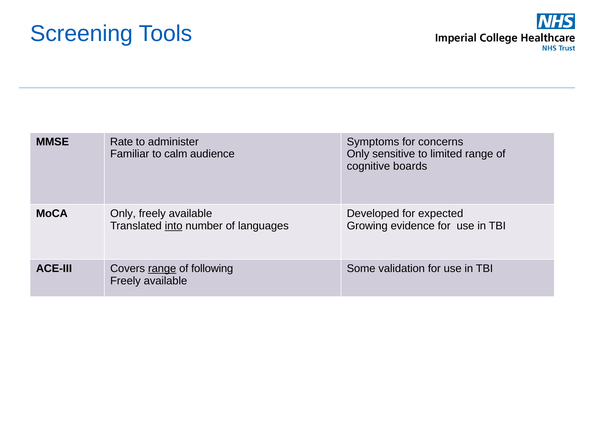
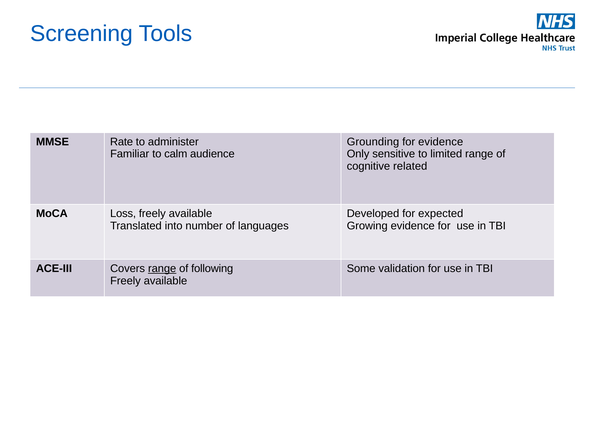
Symptoms: Symptoms -> Grounding (373, 142)
for concerns: concerns -> evidence (441, 142)
boards: boards -> related (410, 167)
MoCA Only: Only -> Loss (123, 214)
into underline: present -> none (174, 226)
